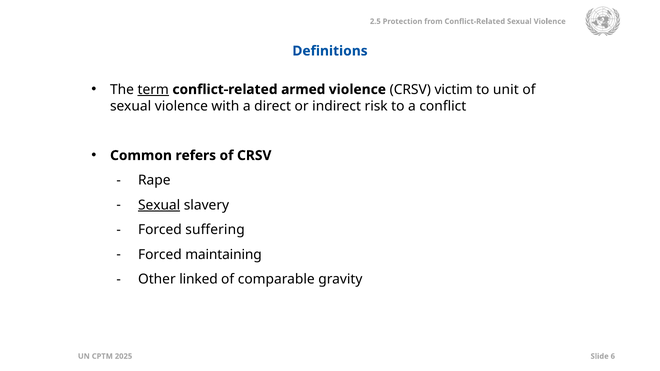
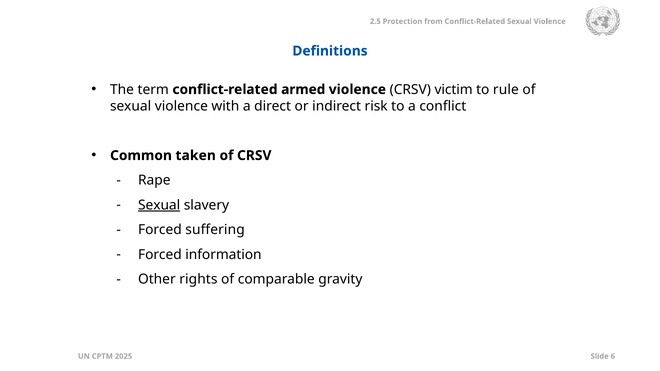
term underline: present -> none (153, 90)
unit: unit -> rule (506, 90)
refers: refers -> taken (196, 156)
maintaining: maintaining -> information (223, 255)
linked: linked -> rights (198, 279)
